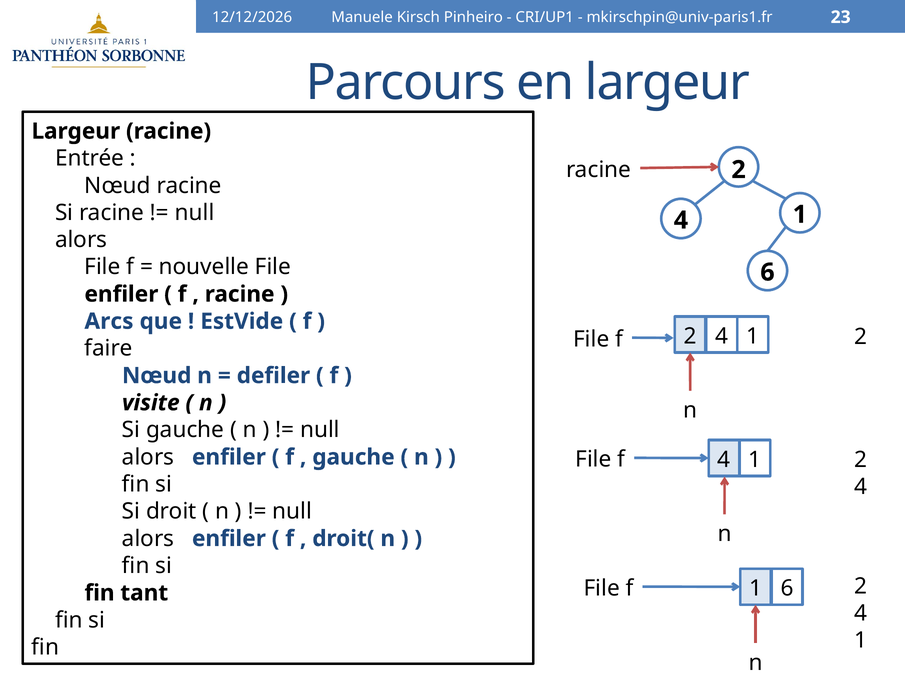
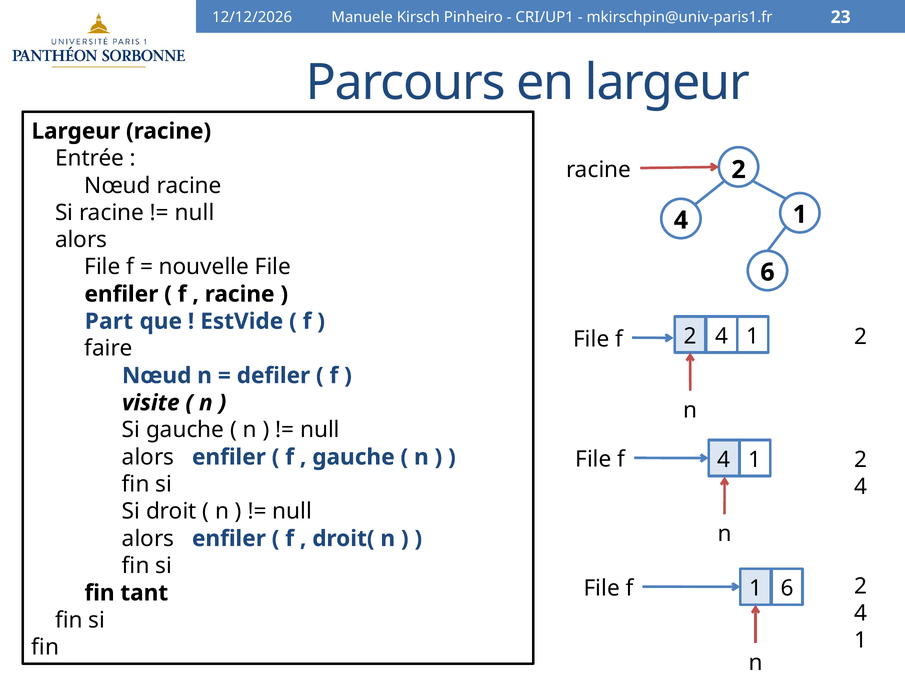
Arcs: Arcs -> Part (109, 321)
